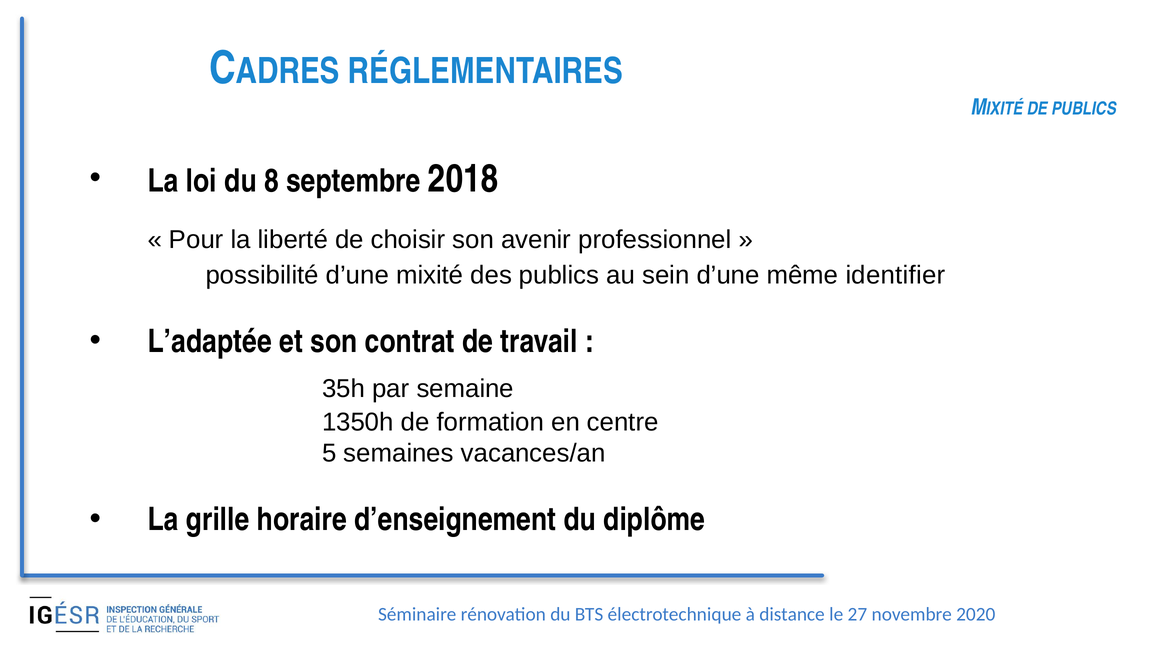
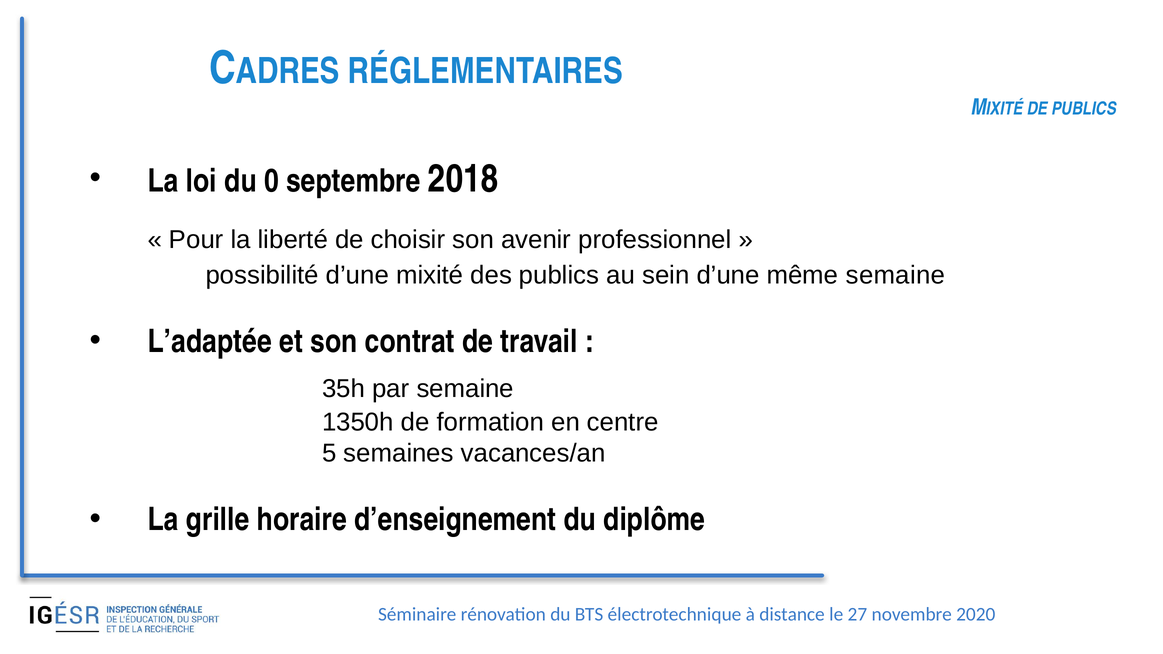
8: 8 -> 0 (271, 181)
même identifier: identifier -> semaine (895, 275)
